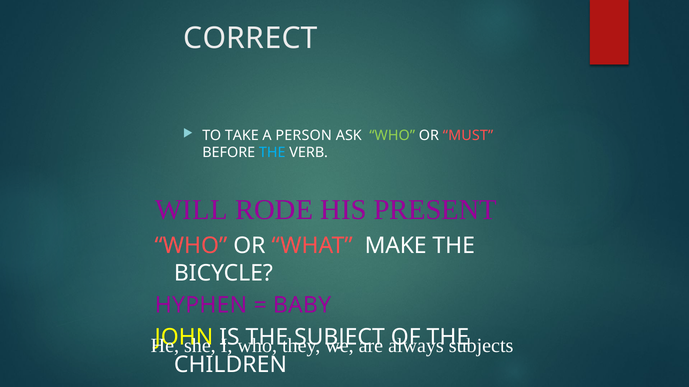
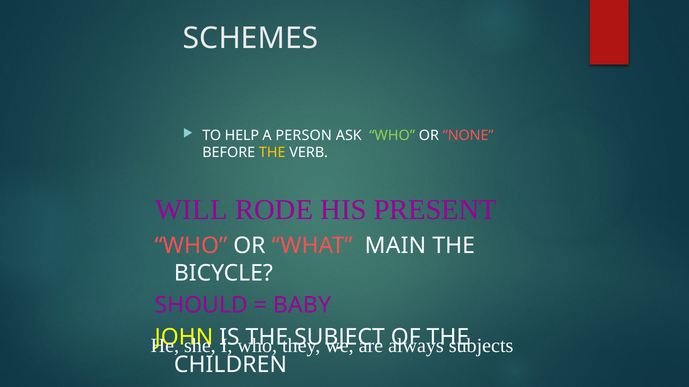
CORRECT: CORRECT -> SCHEMES (251, 38)
TAKE: TAKE -> HELP (242, 136)
MUST: MUST -> NONE (468, 136)
THE colour: light blue -> yellow (272, 153)
MAKE: MAKE -> MAIN (395, 246)
HYPHEN: HYPHEN -> SHOULD (201, 306)
